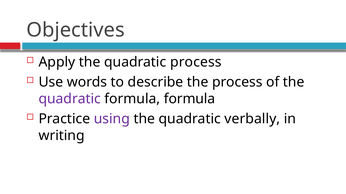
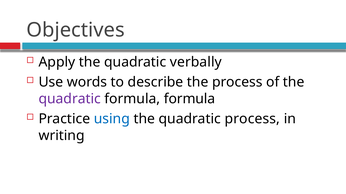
quadratic process: process -> verbally (196, 62)
using colour: purple -> blue (112, 119)
quadratic verbally: verbally -> process (252, 119)
